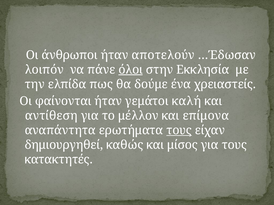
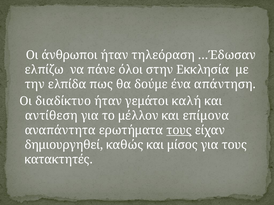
αποτελούν: αποτελούν -> τηλεόραση (163, 55)
λοιπόν: λοιπόν -> ελπίζω (44, 70)
όλοι underline: present -> none (131, 70)
χρειαστείς: χρειαστείς -> απάντηση (225, 84)
φαίνονται: φαίνονται -> διαδίκτυο (63, 101)
